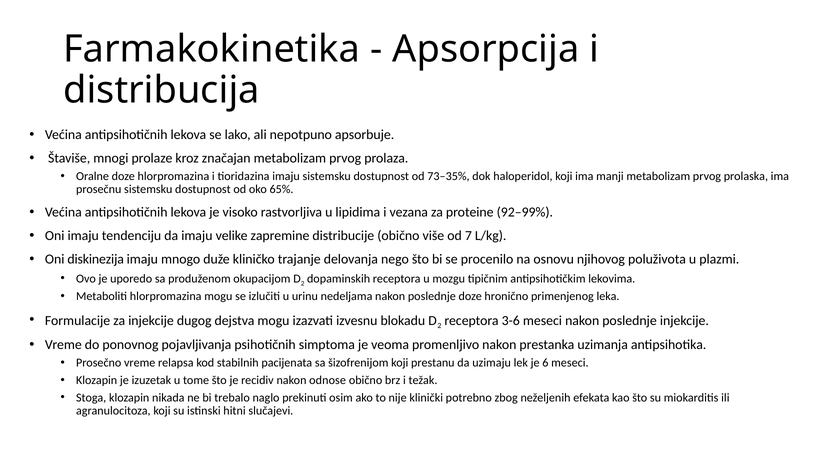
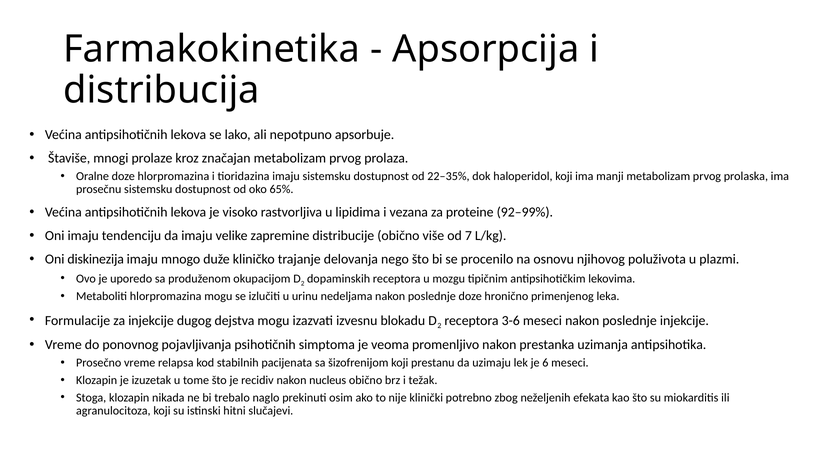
73–35%: 73–35% -> 22–35% (448, 176)
odnose: odnose -> nucleus (328, 380)
